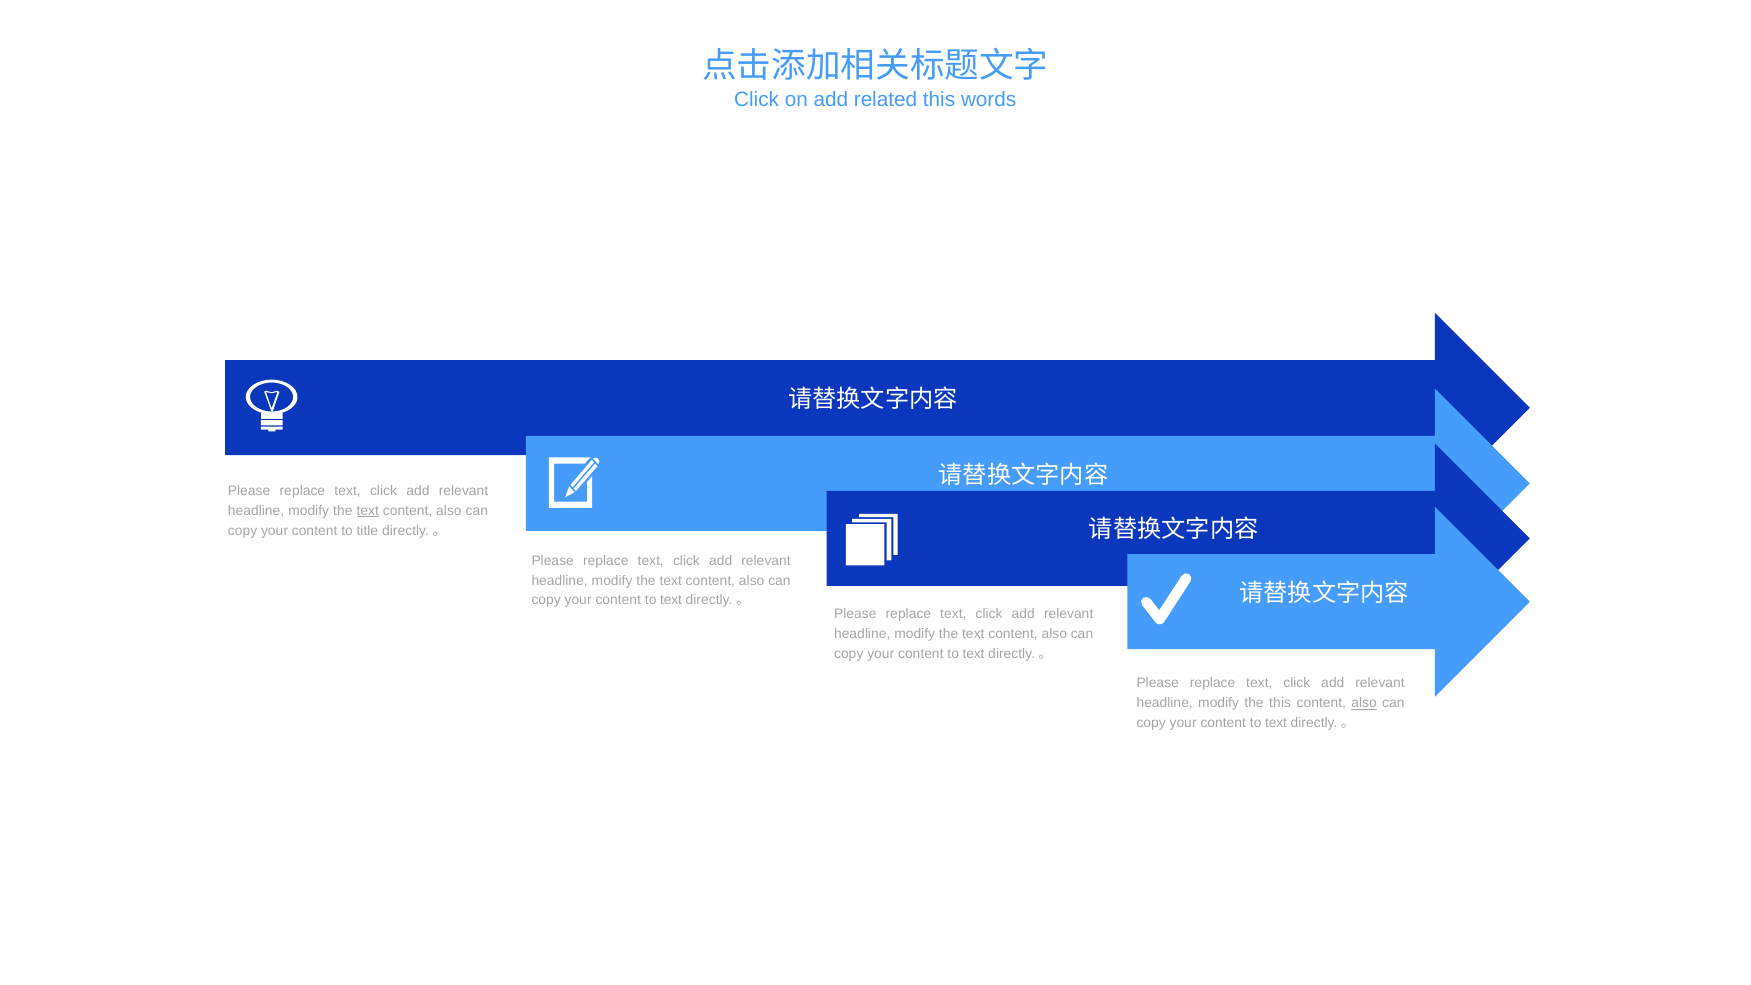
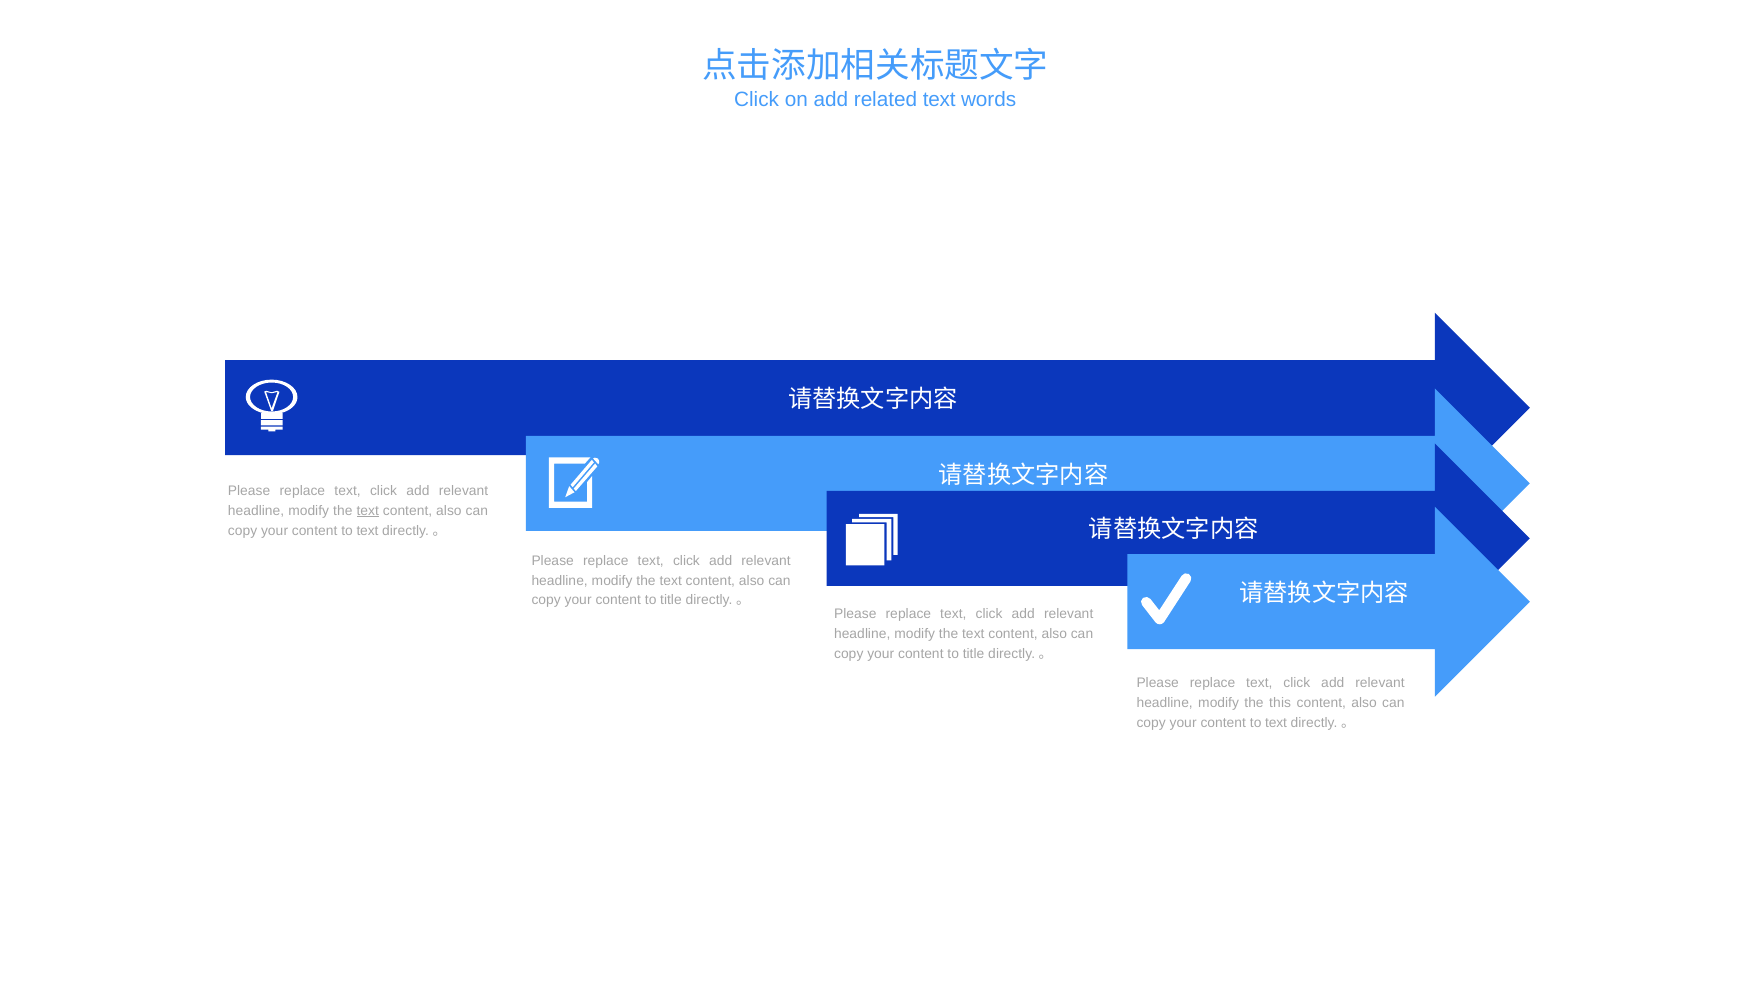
related this: this -> text (939, 100)
title: title -> text (367, 531)
text: text -> title (671, 600)
text: text -> title (974, 653)
also underline: present -> none (1364, 703)
